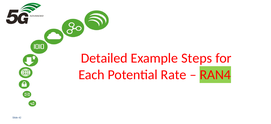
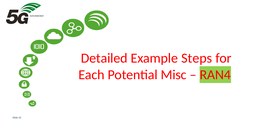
Rate: Rate -> Misc (174, 75)
